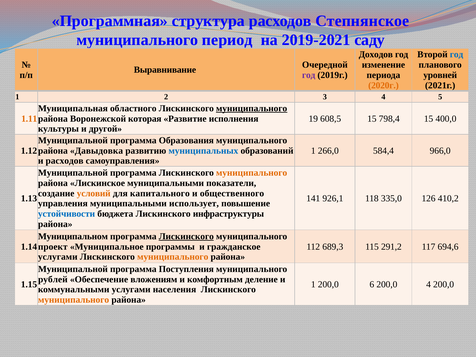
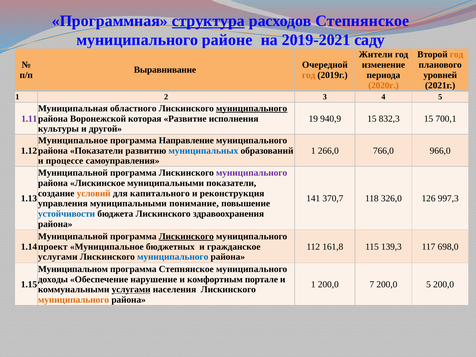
структура underline: none -> present (208, 21)
период: период -> районе (227, 40)
Доходов: Доходов -> Жители (376, 55)
год colour: blue -> orange (457, 55)
год colour: purple -> orange (309, 75)
1.11 colour: orange -> purple (29, 119)
608,5: 608,5 -> 940,9 (331, 119)
798,4: 798,4 -> 832,3 (389, 119)
400,0: 400,0 -> 700,1 (446, 119)
Муниципальной: Муниципальной -> Муниципальное (73, 140)
Образования: Образования -> Направление (186, 140)
района Давыдовка: Давыдовка -> Показатели (97, 151)
584,4: 584,4 -> 766,0 (383, 151)
и расходов: расходов -> процессе (65, 161)
муниципального colour: orange -> purple (252, 173)
общественного: общественного -> реконструкция (232, 193)
926,1: 926,1 -> 370,7 (333, 198)
335,0: 335,0 -> 326,0 (391, 198)
410,2: 410,2 -> 997,3 (448, 198)
использует: использует -> понимание (194, 204)
инфраструктуры: инфраструктуры -> здравоохранения (228, 214)
Муниципальном: Муниципальном -> Муниципальной (73, 236)
программы: программы -> бюджетных (170, 247)
689,3: 689,3 -> 161,8 (333, 247)
291,2: 291,2 -> 139,3 (391, 247)
694,6: 694,6 -> 698,0 (448, 247)
муниципального colour: orange -> blue (173, 257)
Муниципальной: Муниципальной -> Муниципальном (73, 269)
программа Поступления: Поступления -> Степнянское (186, 269)
рублей: рублей -> доходы (53, 279)
вложениям: вложениям -> нарушение (154, 279)
деление: деление -> портале (261, 279)
6: 6 -> 7 (372, 284)
200,0 4: 4 -> 5 (429, 284)
услугами underline: none -> present (131, 290)
